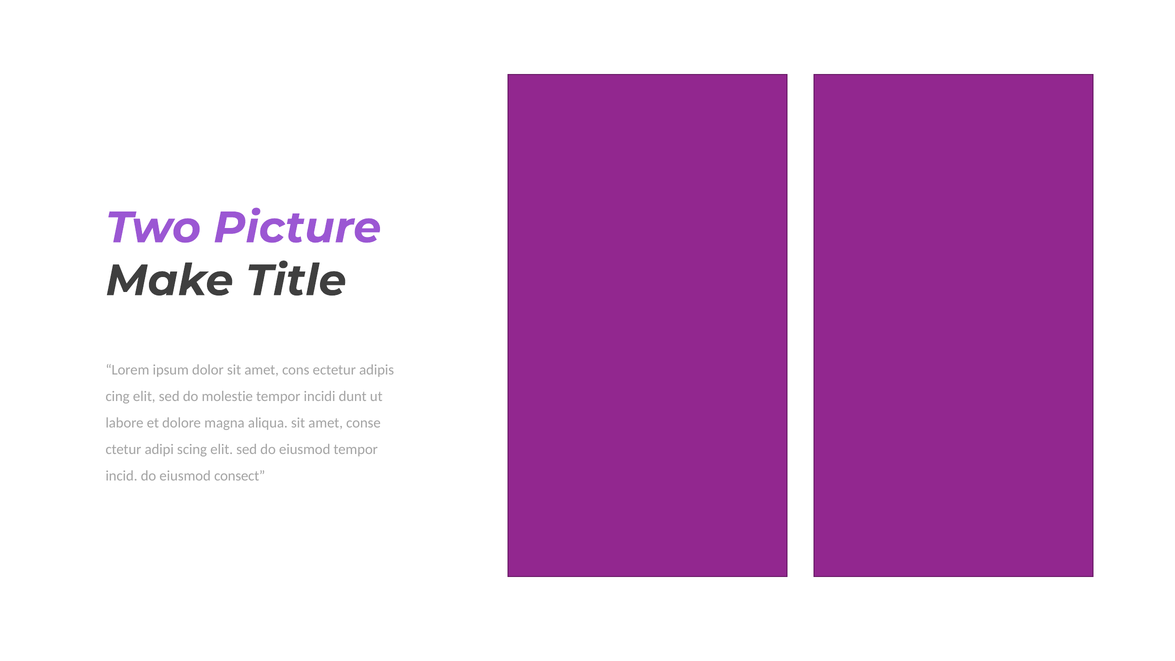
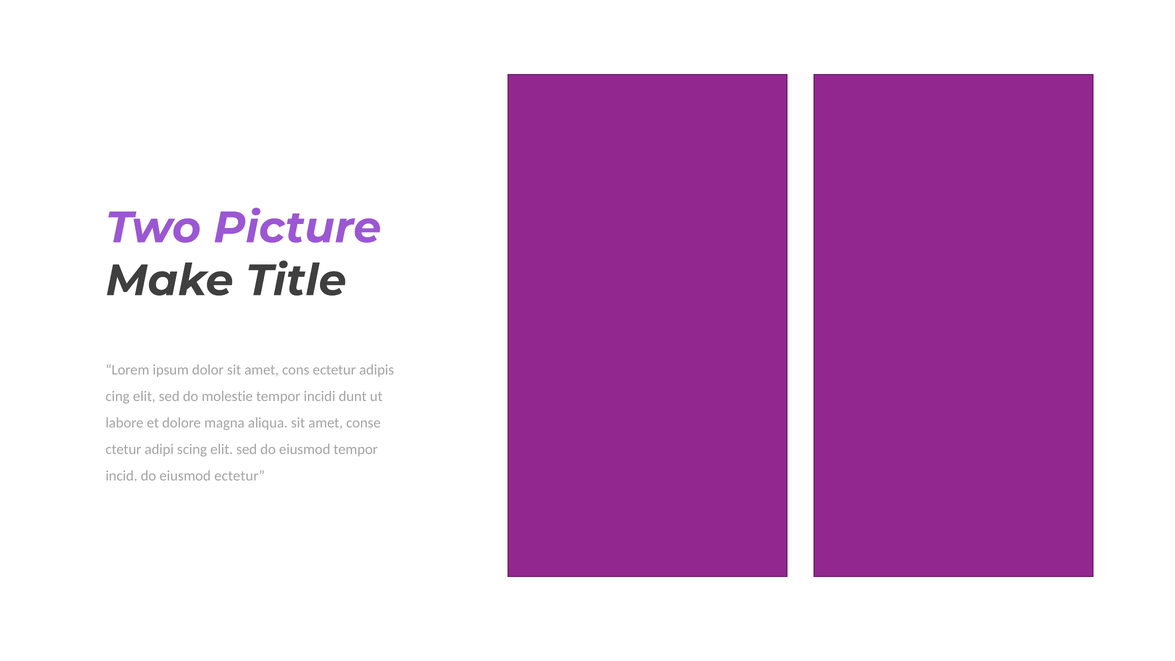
eiusmod consect: consect -> ectetur (240, 476)
